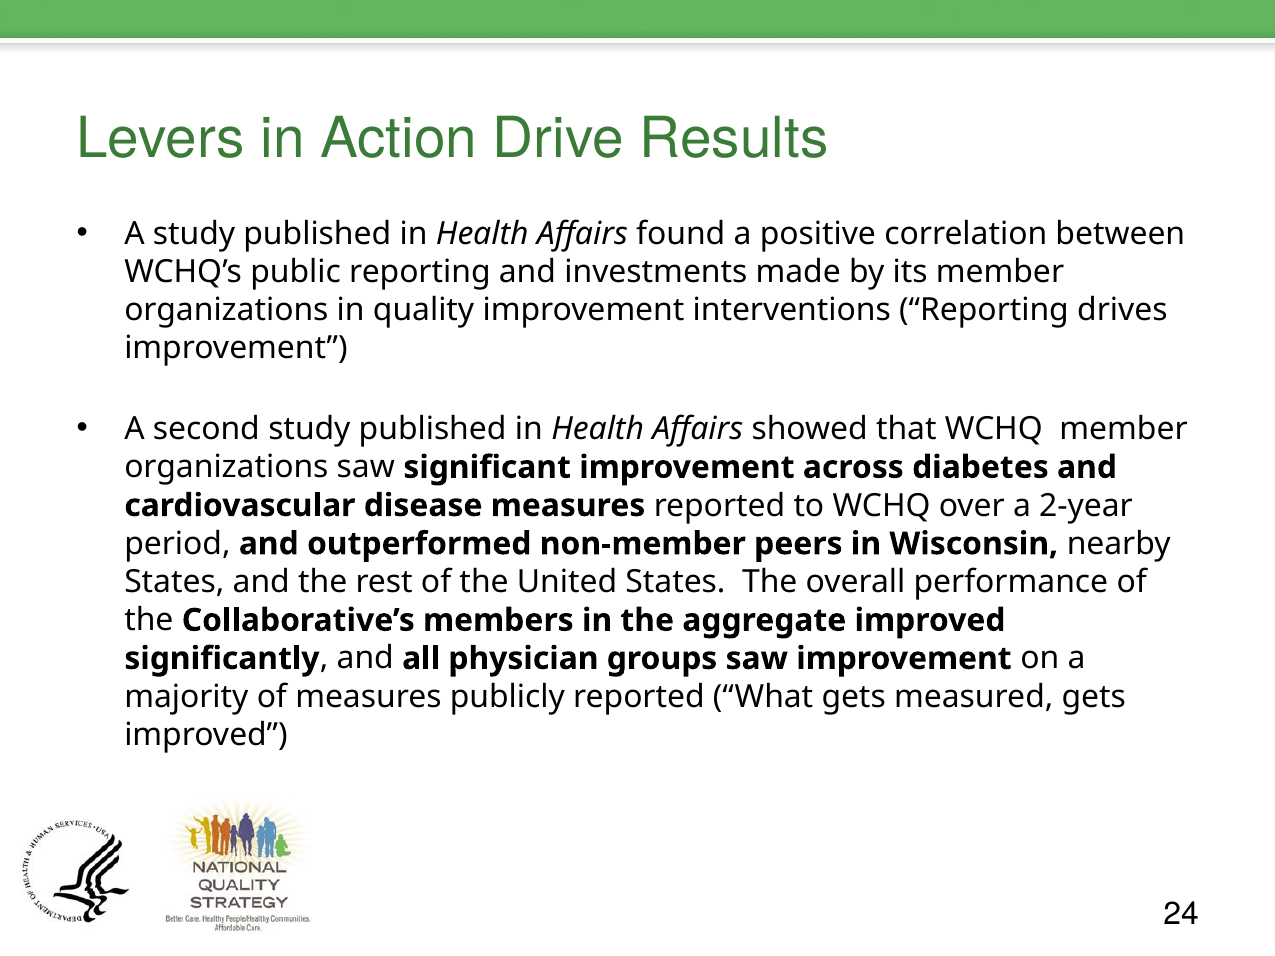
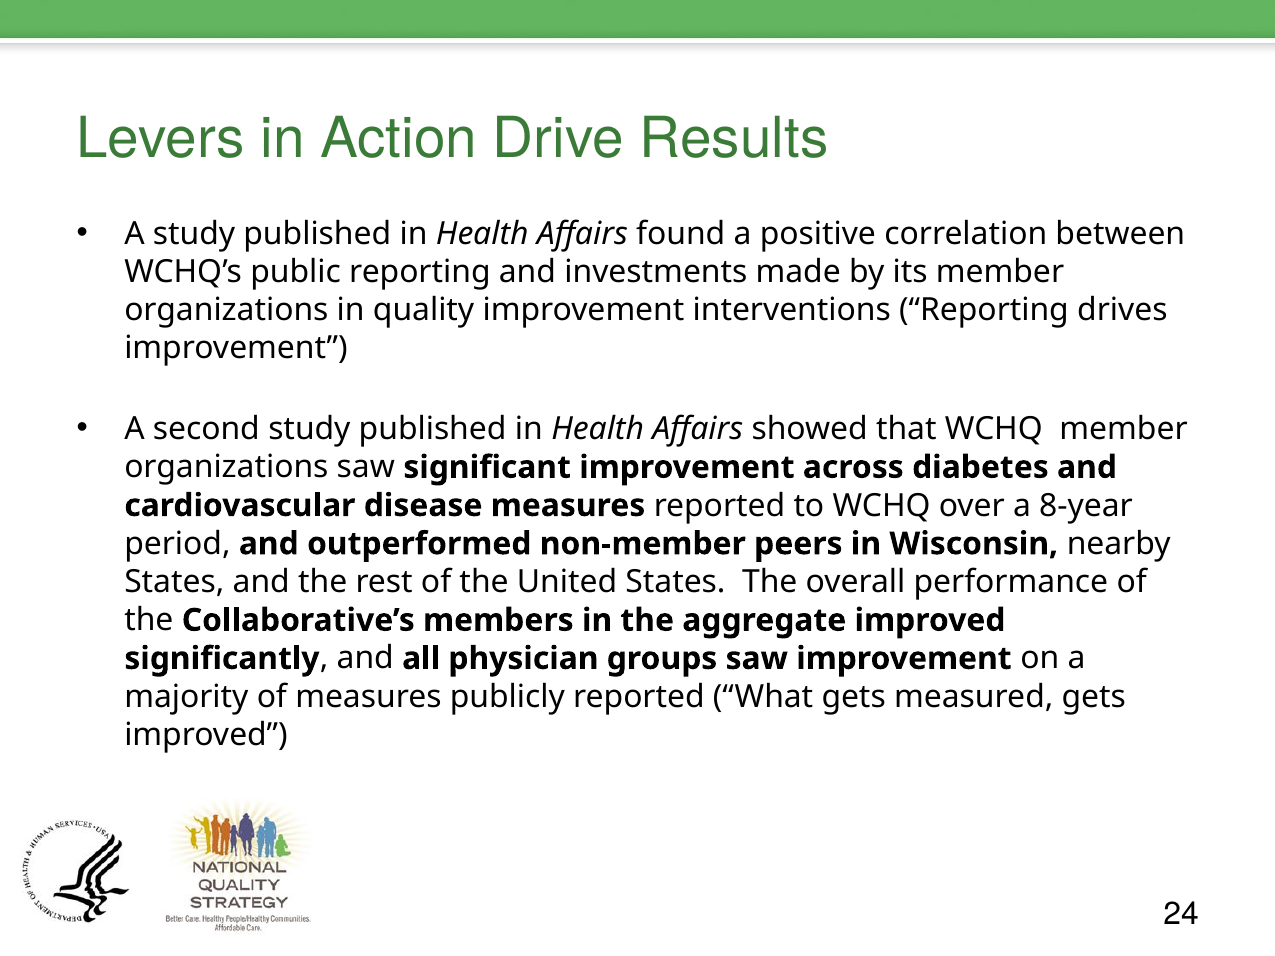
2-year: 2-year -> 8-year (1086, 506)
